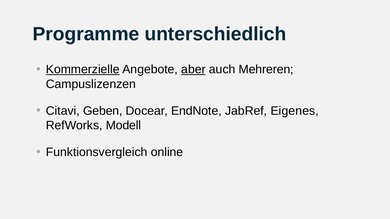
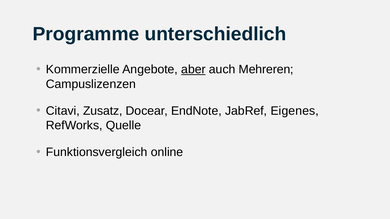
Kommerzielle underline: present -> none (83, 70)
Geben: Geben -> Zusatz (103, 111)
Modell: Modell -> Quelle (123, 126)
